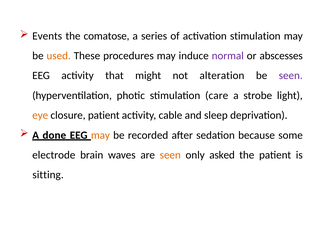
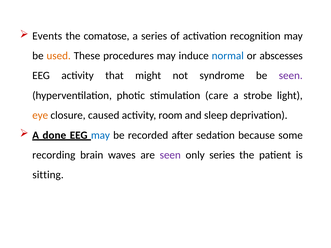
activation stimulation: stimulation -> recognition (255, 36)
normal colour: purple -> blue (228, 56)
alteration: alteration -> syndrome (222, 76)
closure patient: patient -> caused (104, 115)
cable: cable -> room (171, 115)
may colour: orange -> blue (100, 135)
electrode: electrode -> recording (54, 155)
seen colour: orange -> purple (170, 155)
only asked: asked -> series (222, 155)
